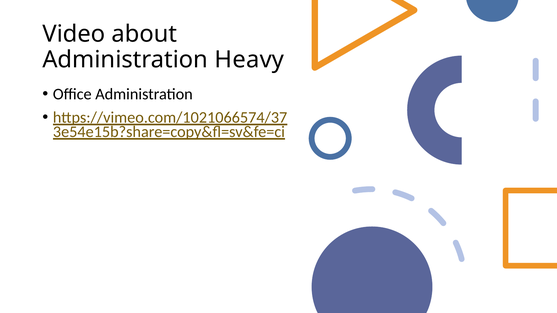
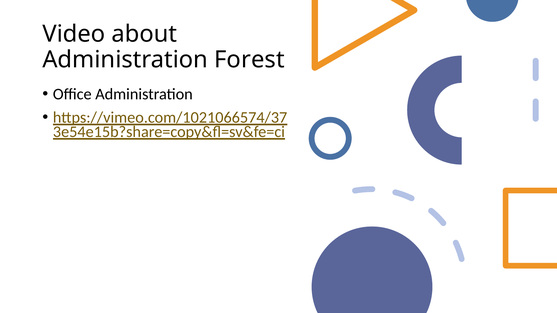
Heavy: Heavy -> Forest (249, 60)
